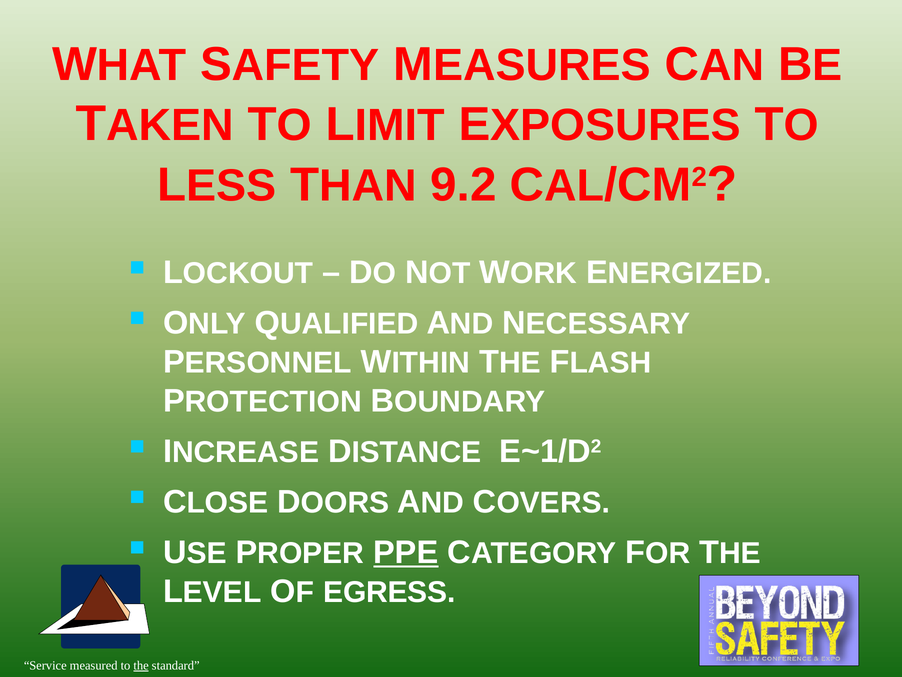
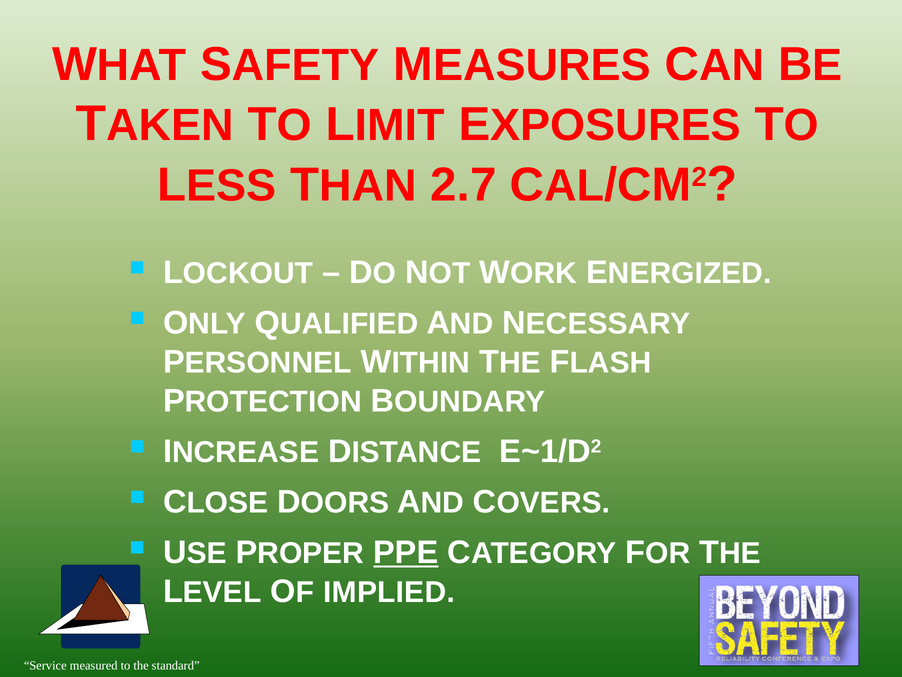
9.2: 9.2 -> 2.7 (464, 185)
EGRESS: EGRESS -> IMPLIED (389, 592)
the underline: present -> none (141, 665)
